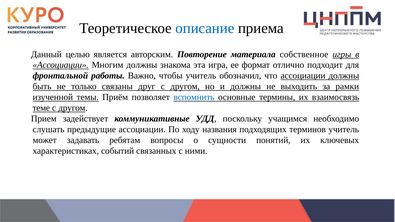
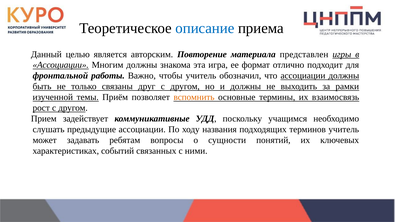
собственное: собственное -> представлен (304, 54)
вспомнить colour: blue -> orange (194, 97)
теме: теме -> рост (41, 108)
